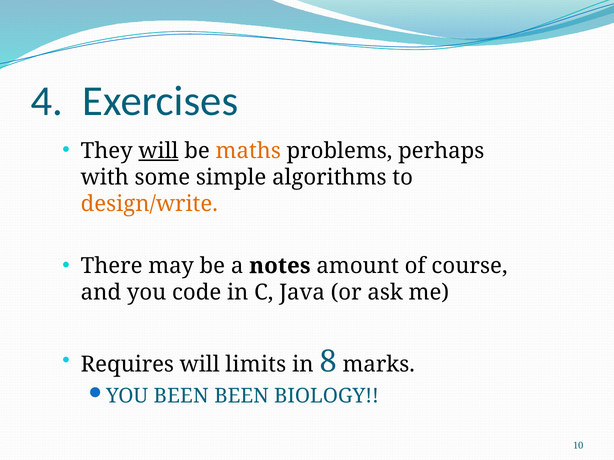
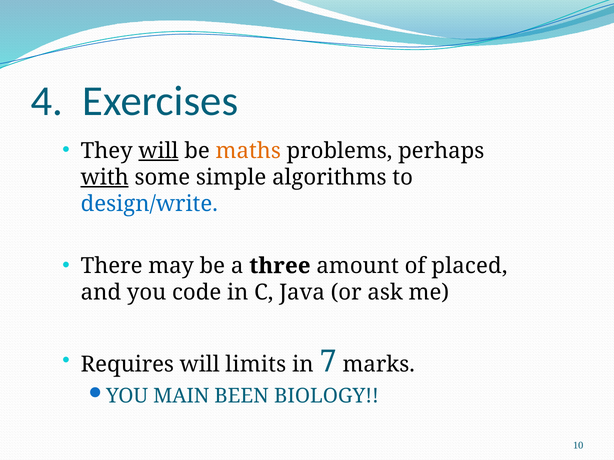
with underline: none -> present (105, 177)
design/write colour: orange -> blue (149, 204)
notes: notes -> three (280, 266)
course: course -> placed (469, 266)
8: 8 -> 7 (328, 362)
YOU BEEN: BEEN -> MAIN (181, 396)
